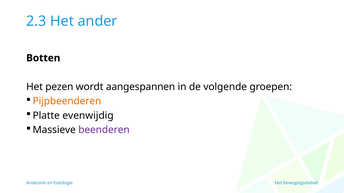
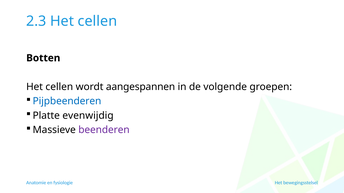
2.3 Het ander: ander -> cellen (97, 21)
pezen: pezen -> cellen (59, 87)
Pijpbeenderen colour: orange -> blue (67, 101)
